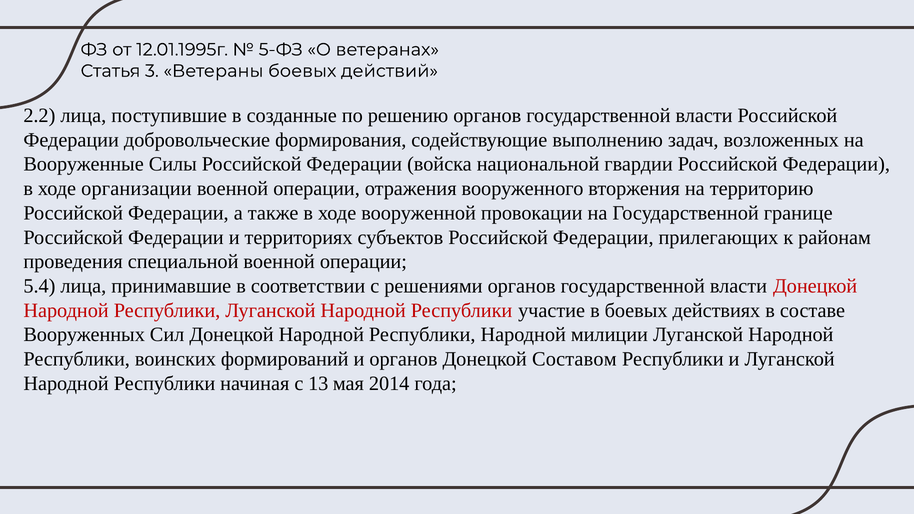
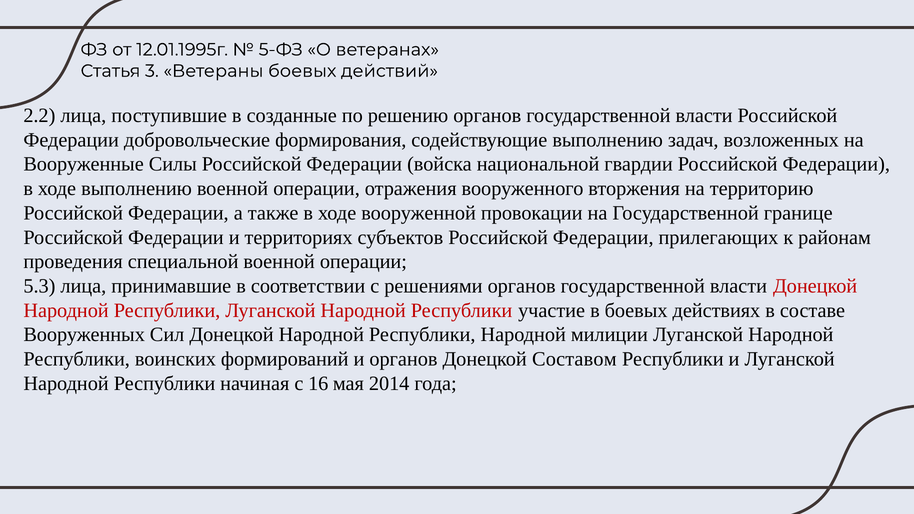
ходе организации: организации -> выполнению (137, 189)
5.4: 5.4 -> 5.3 (39, 286)
13: 13 -> 16 (318, 384)
